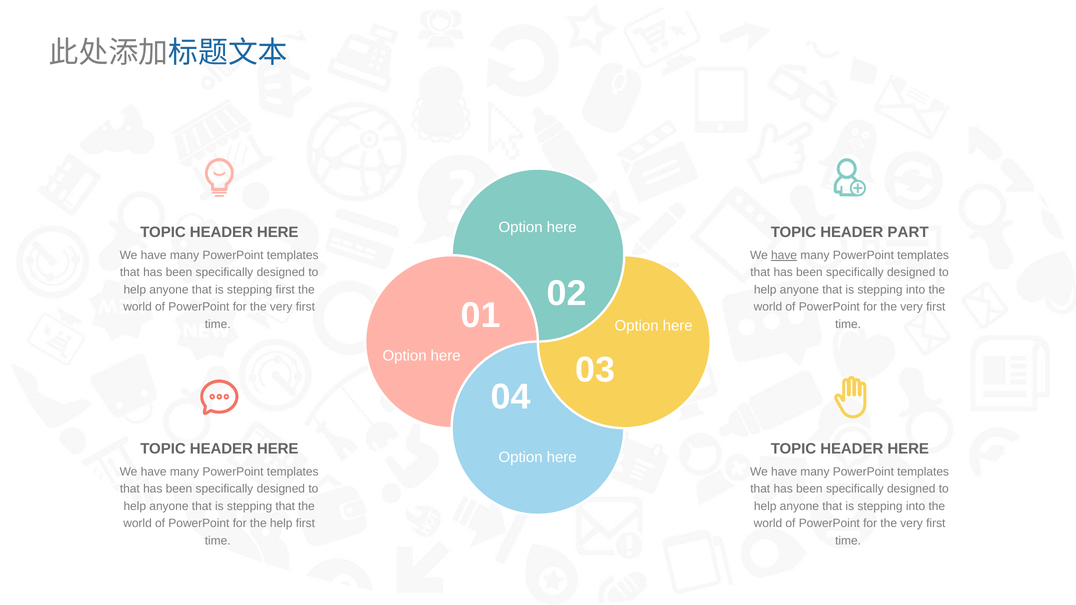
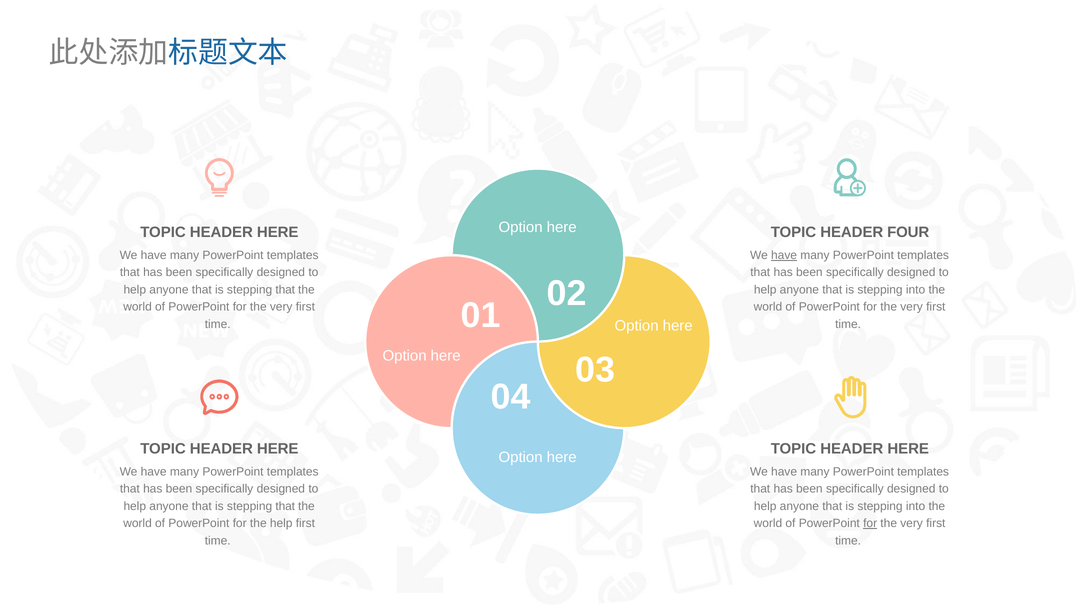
PART: PART -> FOUR (908, 232)
first: first -> that (285, 290)
for underline: none -> present (870, 524)
